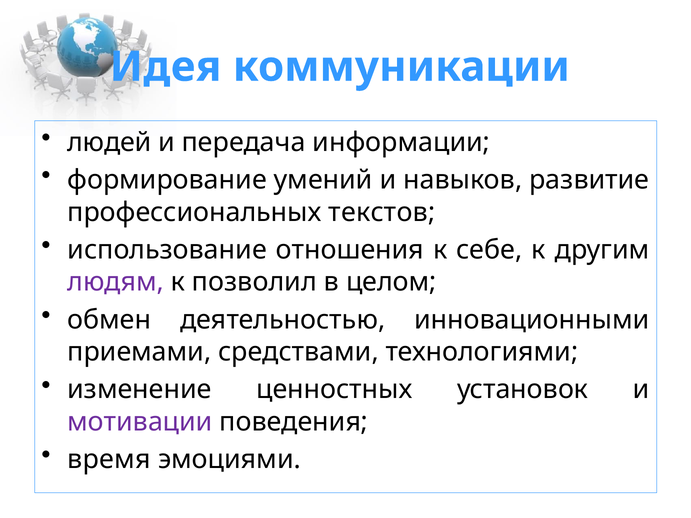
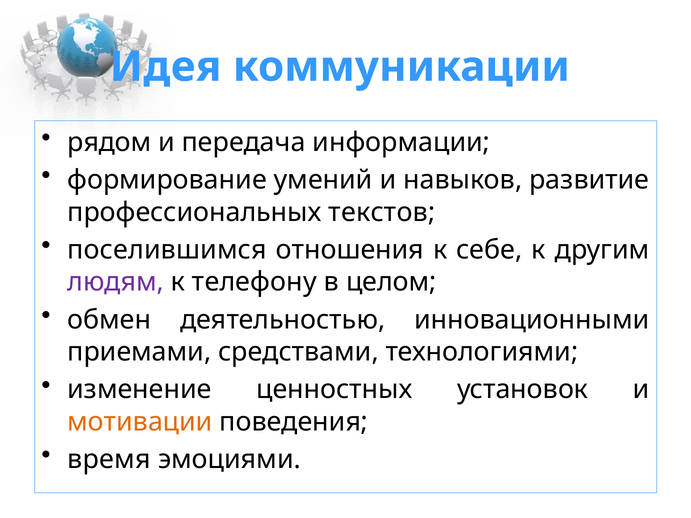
людей: людей -> рядом (109, 142)
использование: использование -> поселившимся (167, 250)
позволил: позволил -> телефону (254, 282)
мотивации colour: purple -> orange (140, 422)
